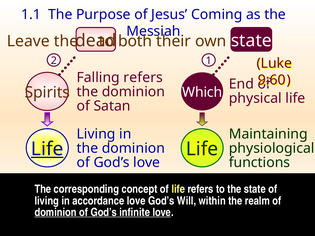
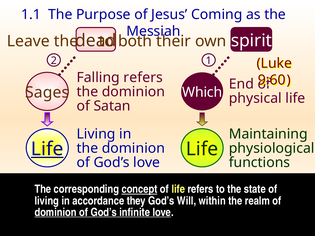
state: state -> spirit (251, 41)
Spirits: Spirits -> Sages (47, 93)
concept underline: none -> present (139, 189)
accordance love: love -> they (136, 201)
